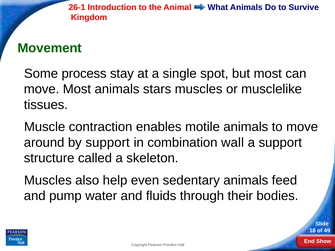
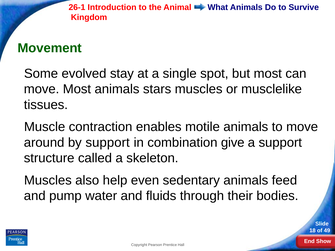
process: process -> evolved (84, 74)
wall: wall -> give (233, 143)
